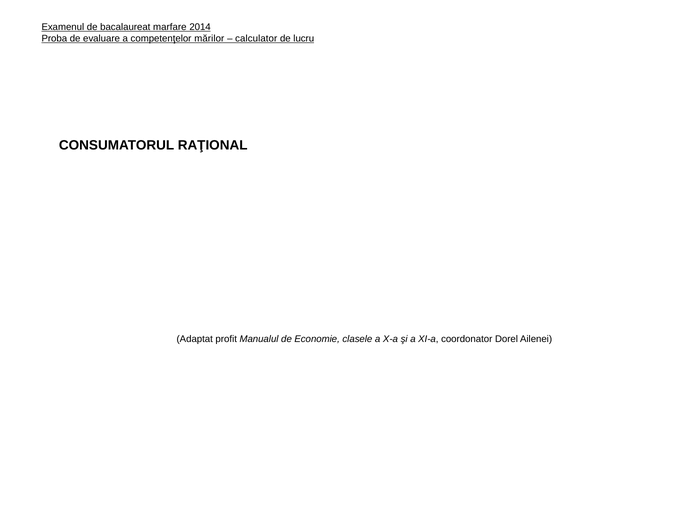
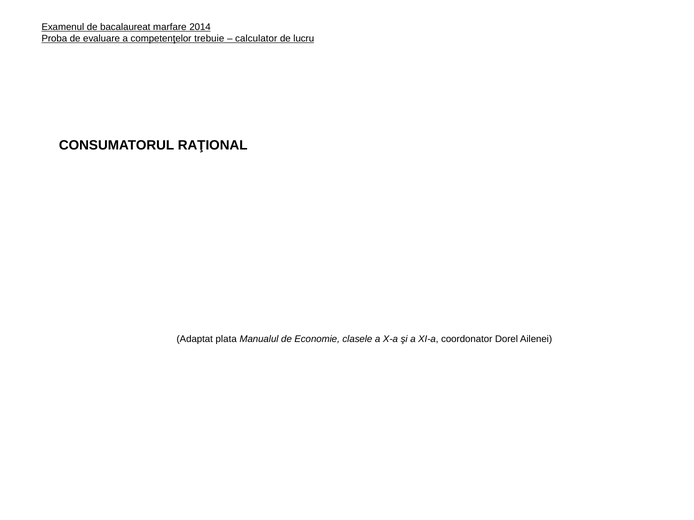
mărilor: mărilor -> trebuie (209, 39)
profit: profit -> plata (226, 340)
